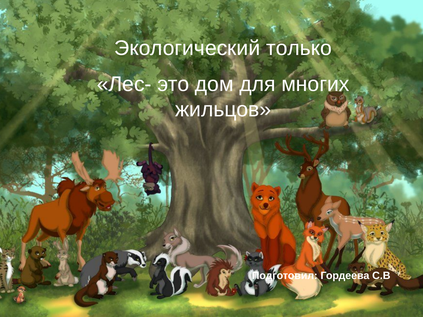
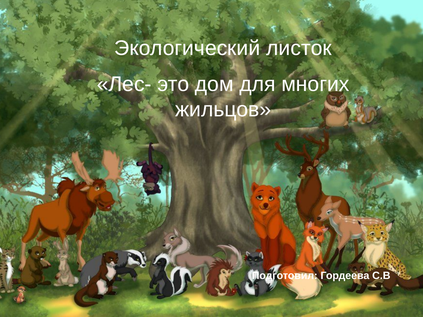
только: только -> листок (299, 48)
